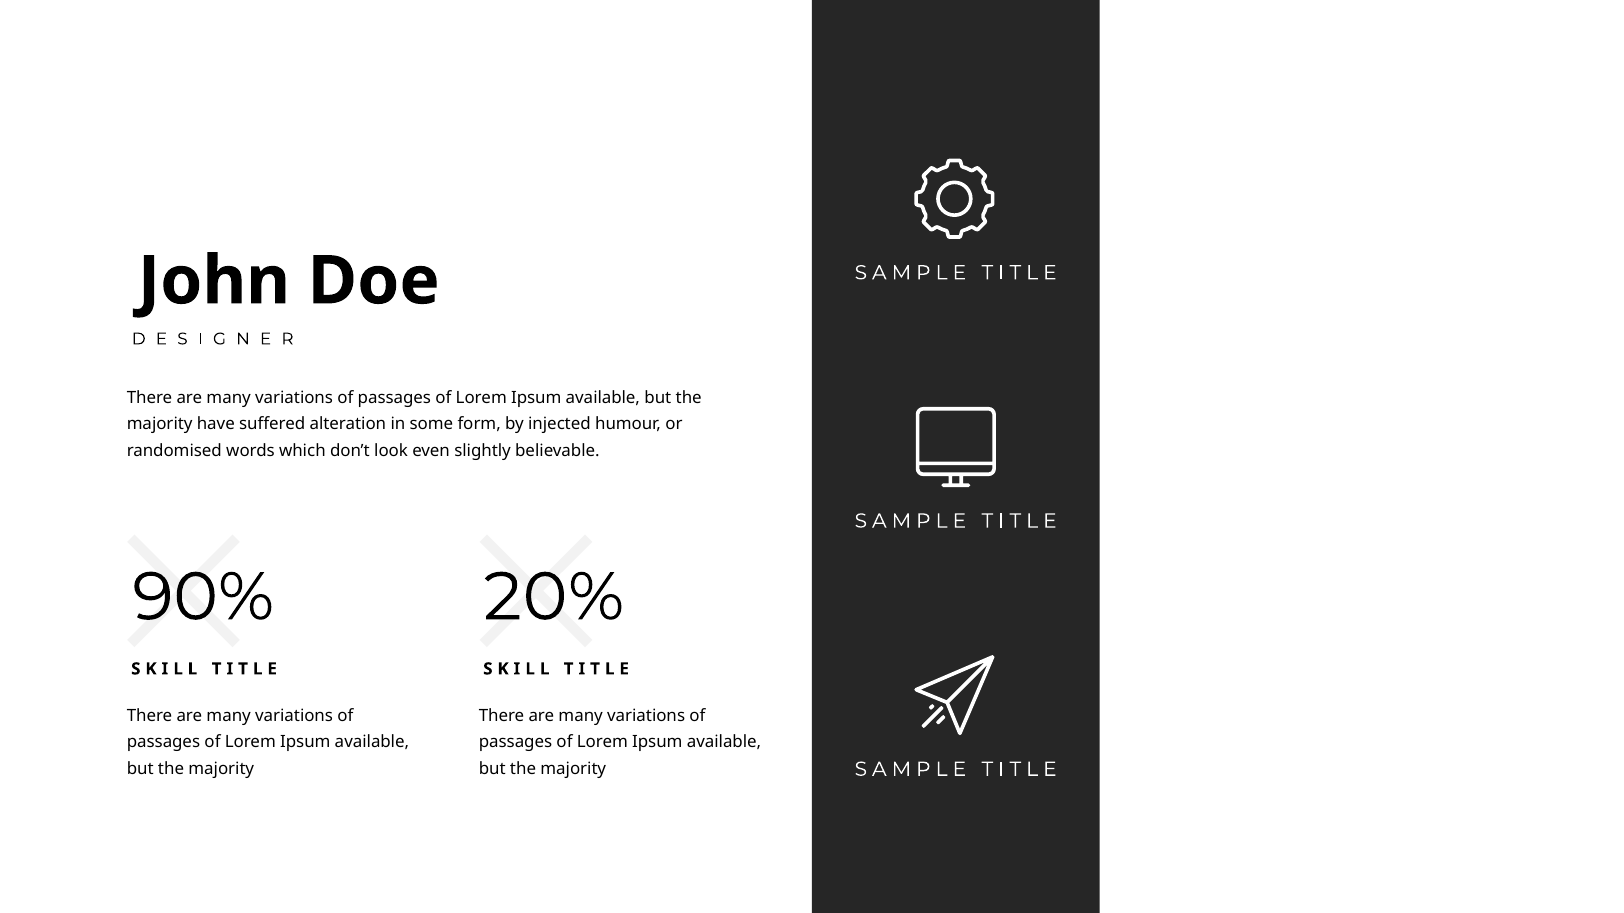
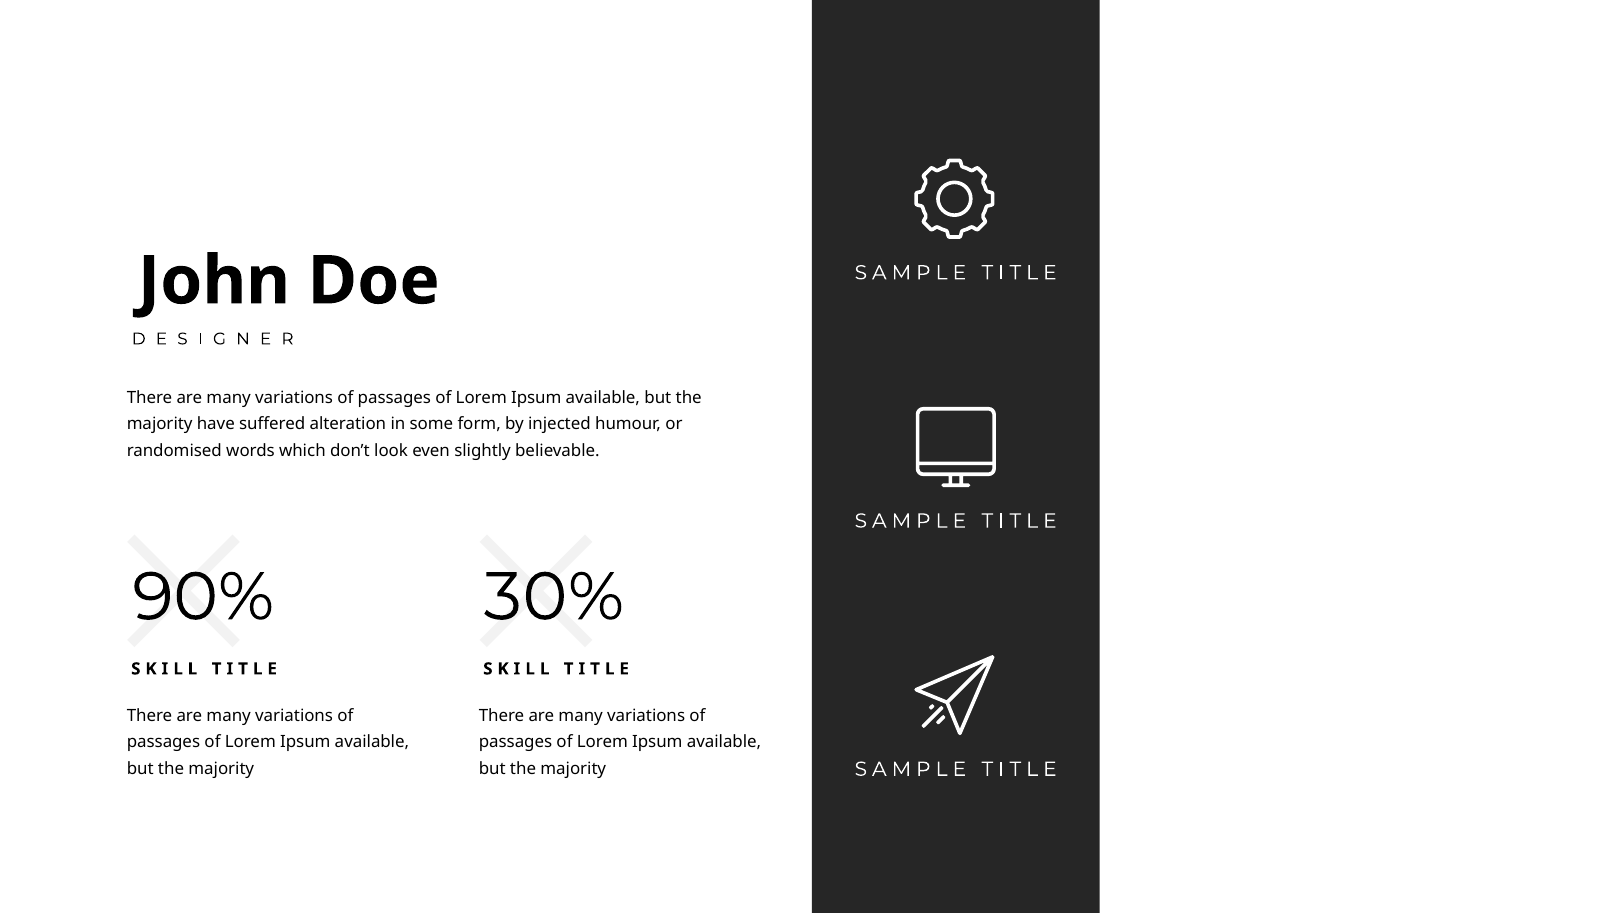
20%: 20% -> 30% (554, 597)
